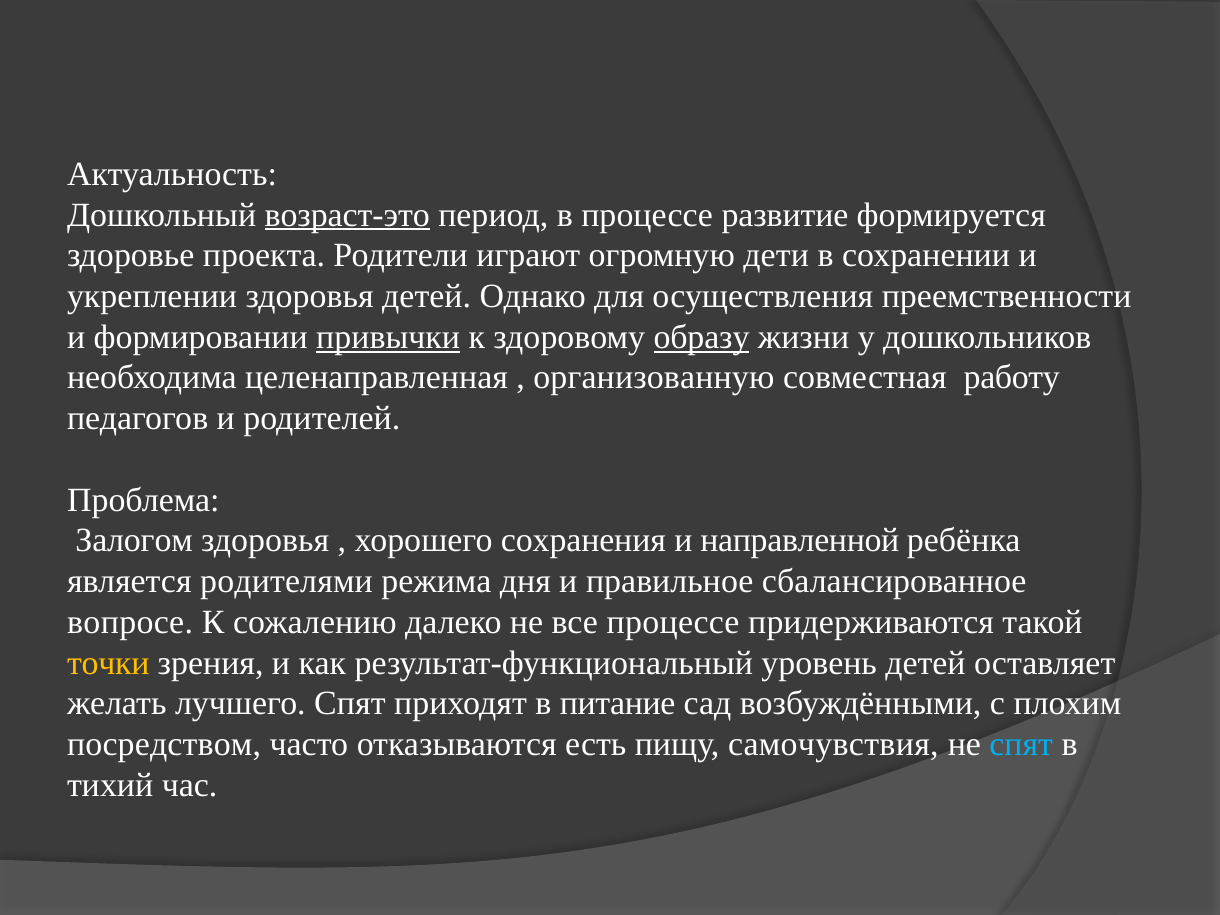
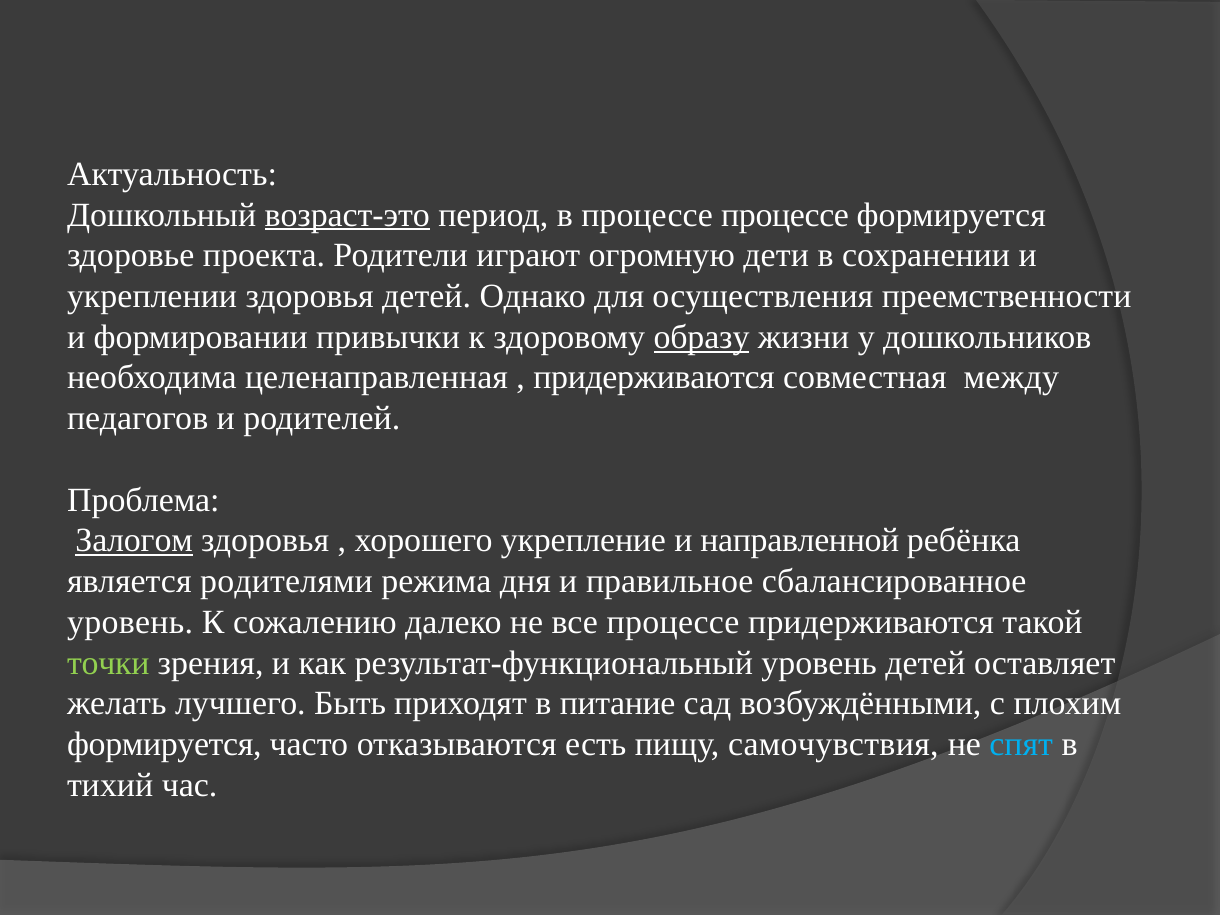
процессе развитие: развитие -> процессе (785, 215)
привычки underline: present -> none (388, 337)
организованную: организованную -> придерживаются (654, 378)
работу: работу -> между (1011, 378)
Залогом underline: none -> present (134, 541)
сохранения: сохранения -> укрепление (583, 541)
вопросе: вопросе -> уровень (130, 622)
точки colour: yellow -> light green (108, 663)
лучшего Спят: Спят -> Быть (350, 704)
посредством: посредством -> формируется (164, 744)
